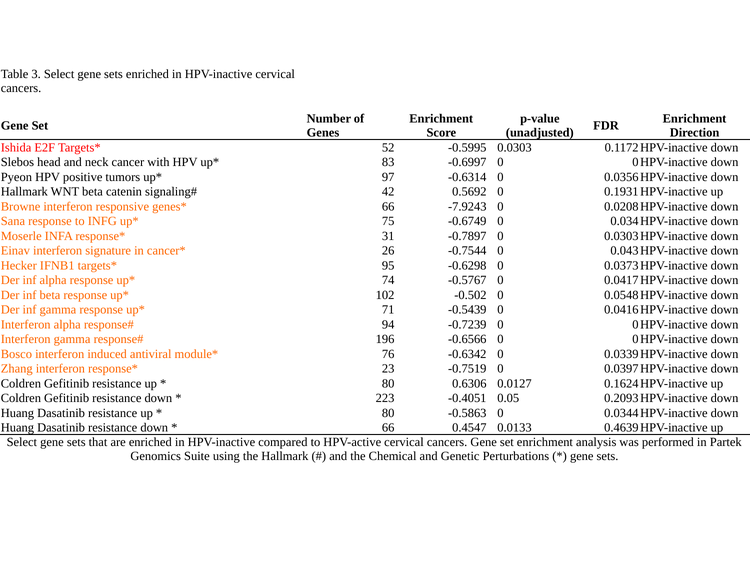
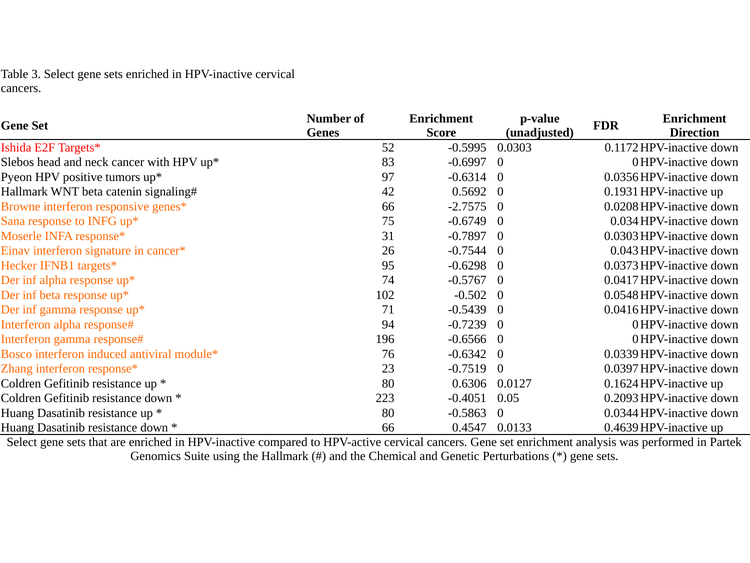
-7.9243: -7.9243 -> -2.7575 (467, 206)
